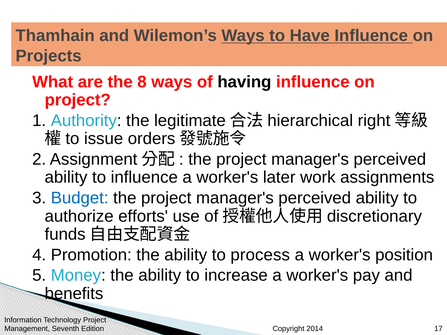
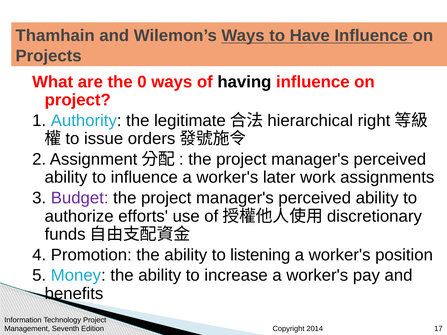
8: 8 -> 0 (142, 82)
Budget colour: blue -> purple (80, 198)
process: process -> listening (260, 255)
